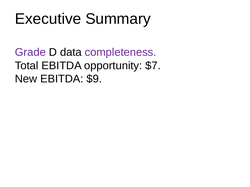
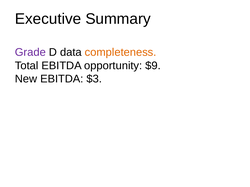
completeness colour: purple -> orange (121, 52)
$7: $7 -> $9 (153, 66)
$9: $9 -> $3 (94, 79)
